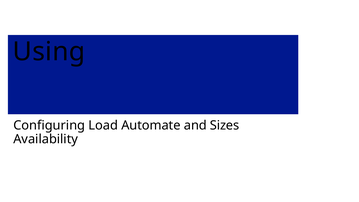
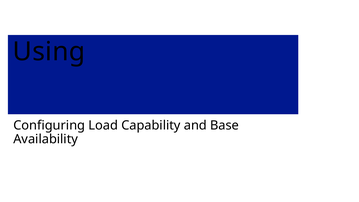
Automate: Automate -> Capability (151, 125)
Sizes: Sizes -> Base (225, 125)
